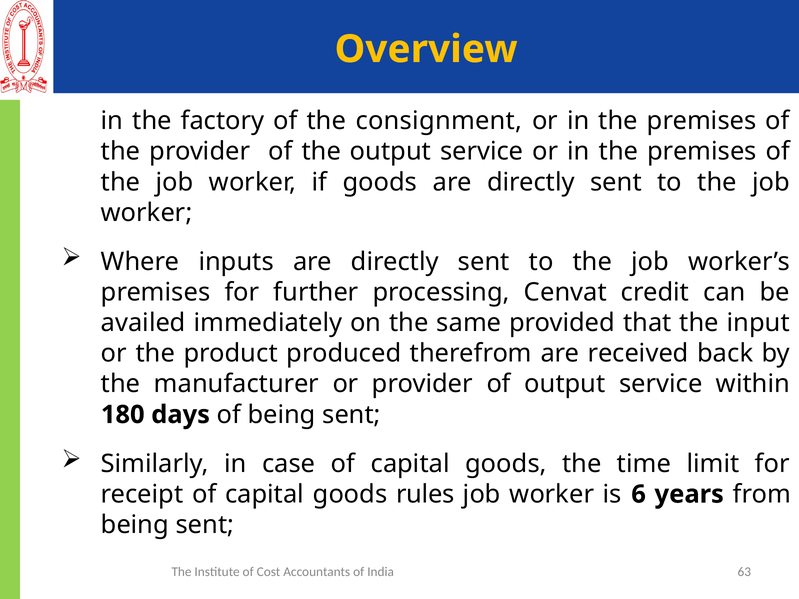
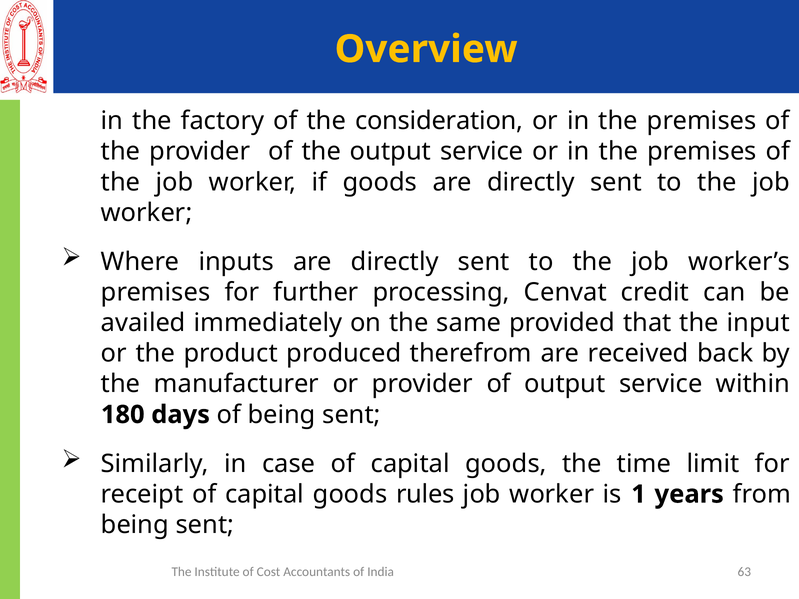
consignment: consignment -> consideration (439, 121)
6: 6 -> 1 (639, 494)
